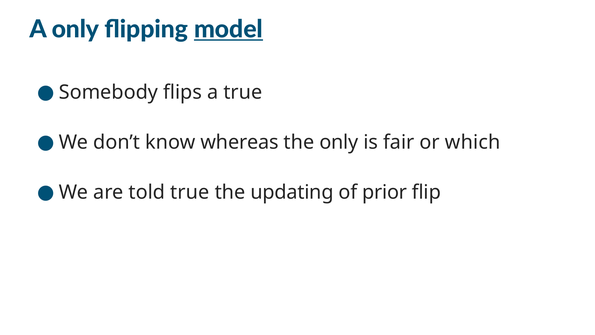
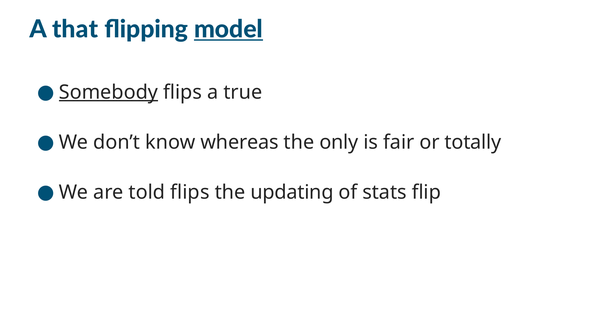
A only: only -> that (75, 29)
Somebody underline: none -> present (108, 92)
which: which -> totally (473, 142)
told true: true -> flips (190, 192)
prior: prior -> stats (385, 192)
